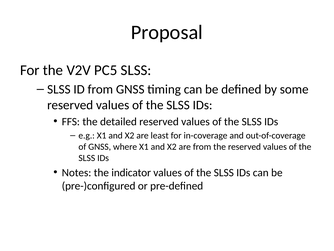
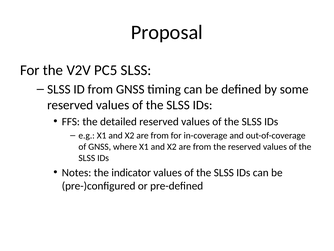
least: least -> from (160, 135)
